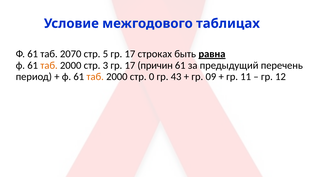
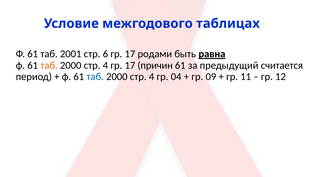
2070: 2070 -> 2001 (71, 54)
5: 5 -> 6 (105, 54)
строках: строках -> родами (155, 54)
3: 3 -> 4 (105, 65)
перечень: перечень -> считается (282, 65)
таб colour: orange -> blue (95, 77)
0: 0 -> 4 (152, 77)
43: 43 -> 04 (176, 77)
